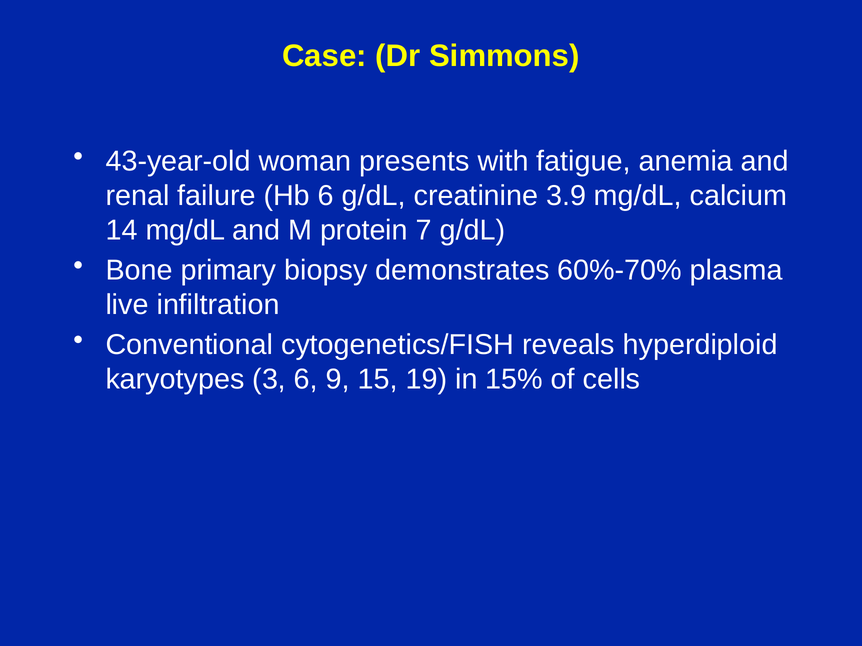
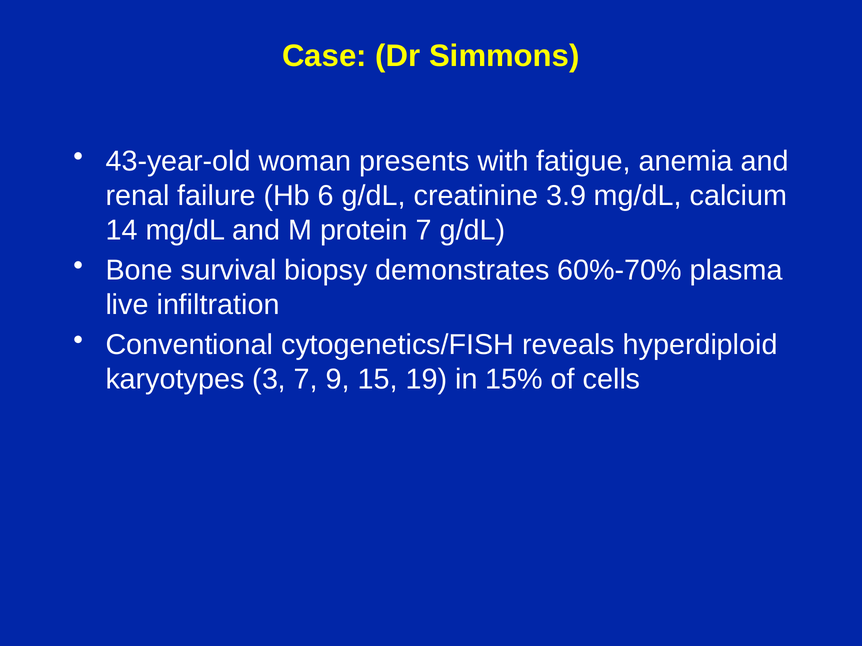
primary: primary -> survival (229, 271)
3 6: 6 -> 7 (306, 380)
